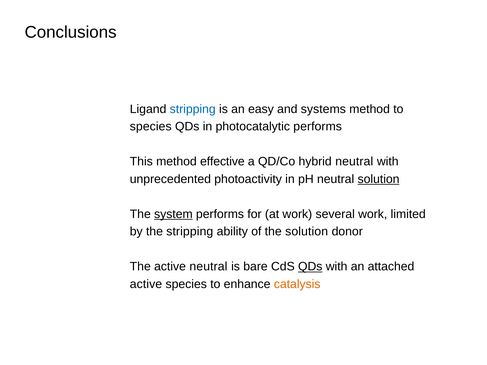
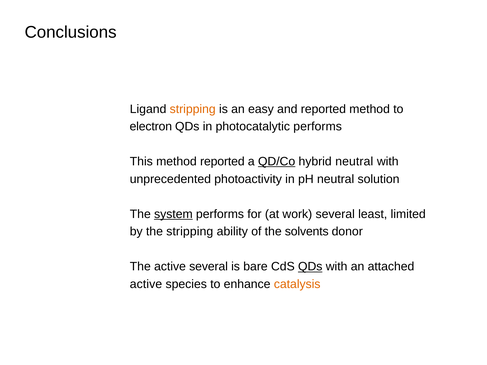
stripping colour: blue -> orange (193, 109)
and systems: systems -> reported (323, 109)
species: species -> electron (151, 127)
method effective: effective -> reported (222, 162)
QD/Co underline: none -> present (277, 162)
solution underline: present -> none (379, 179)
several work: work -> least (373, 214)
the solution: solution -> solvents (307, 232)
active neutral: neutral -> several (209, 267)
